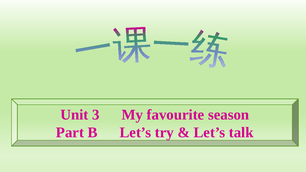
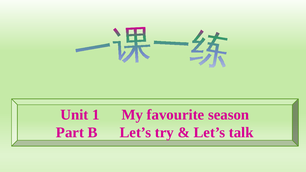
3: 3 -> 1 (96, 115)
